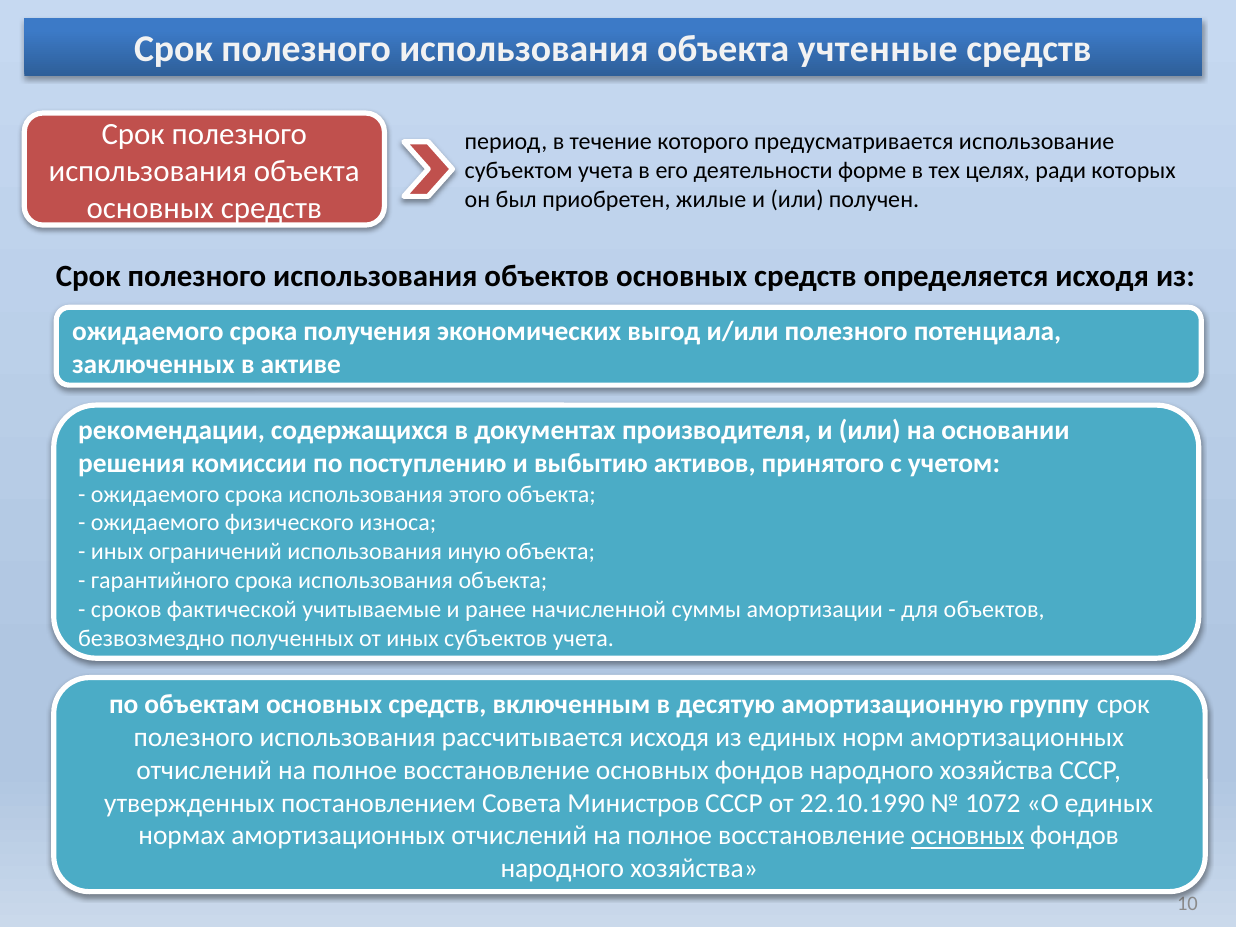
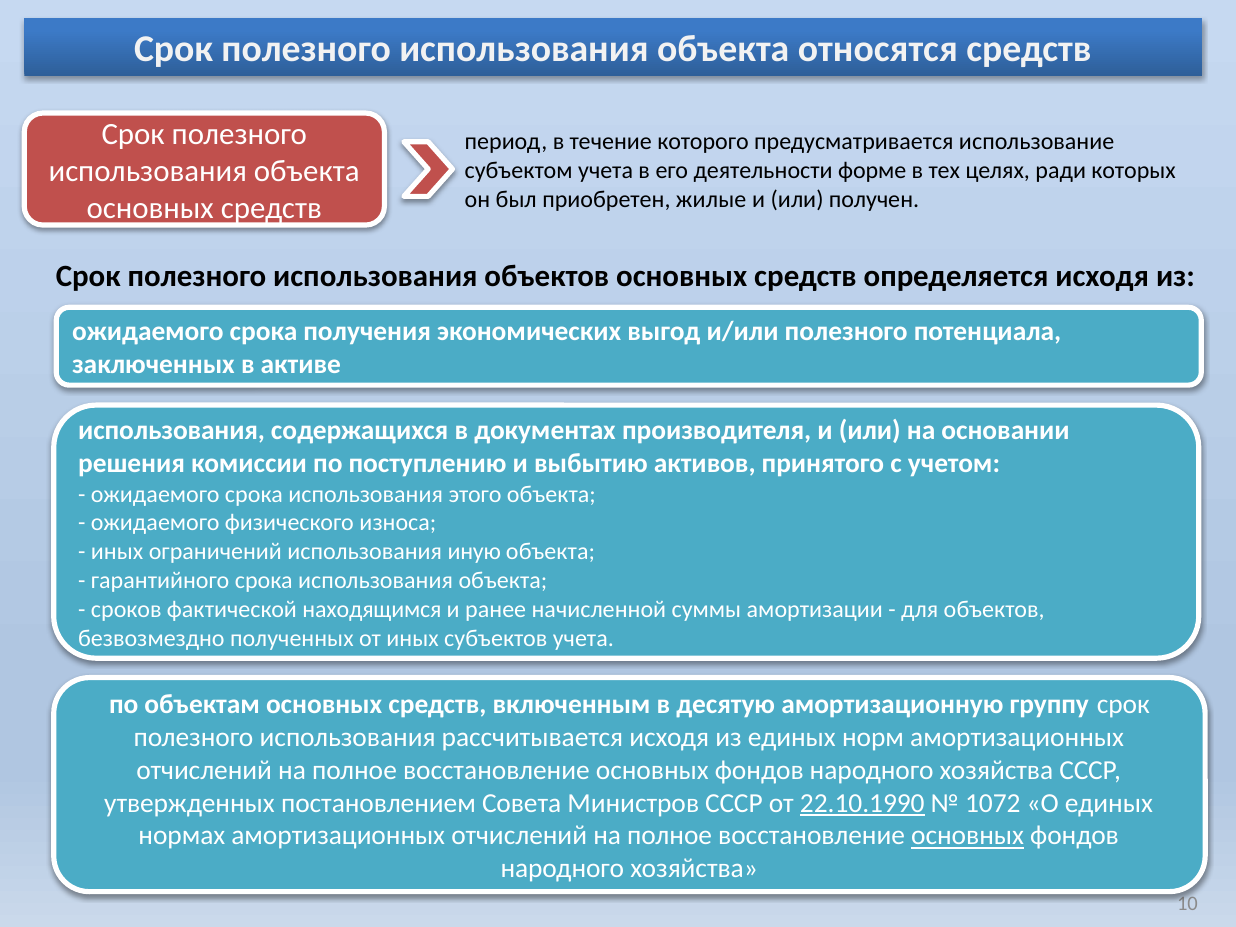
учтенные: учтенные -> относятся (878, 49)
рекомендации: рекомендации -> использования (172, 431)
учитываемые: учитываемые -> находящимся (372, 610)
22.10.1990 underline: none -> present (862, 803)
